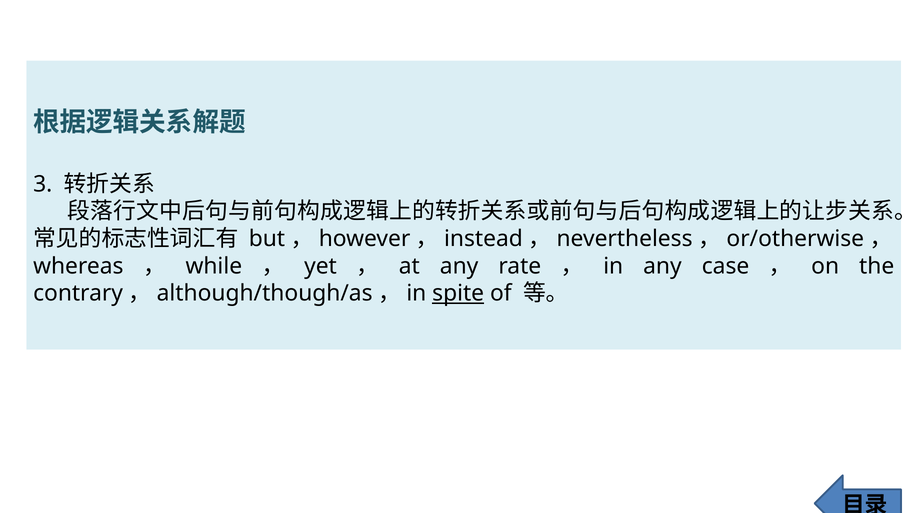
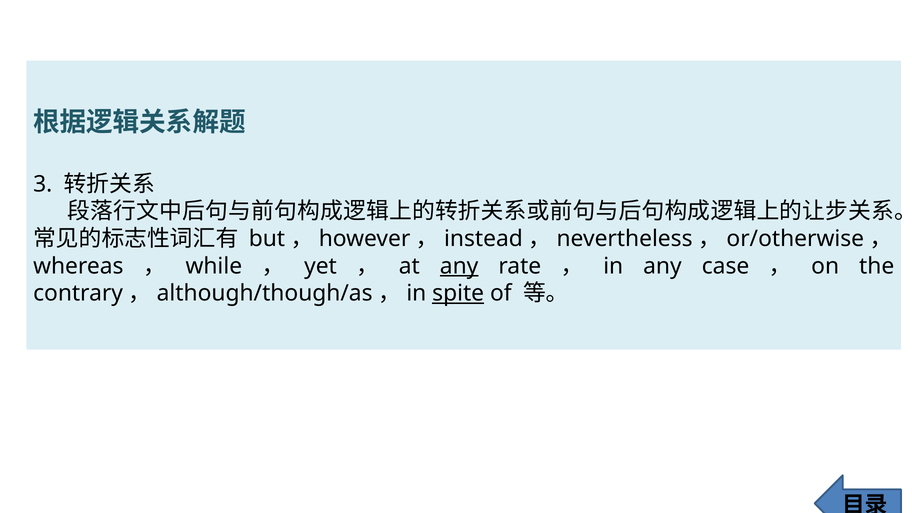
any underline: none -> present (459, 266)
